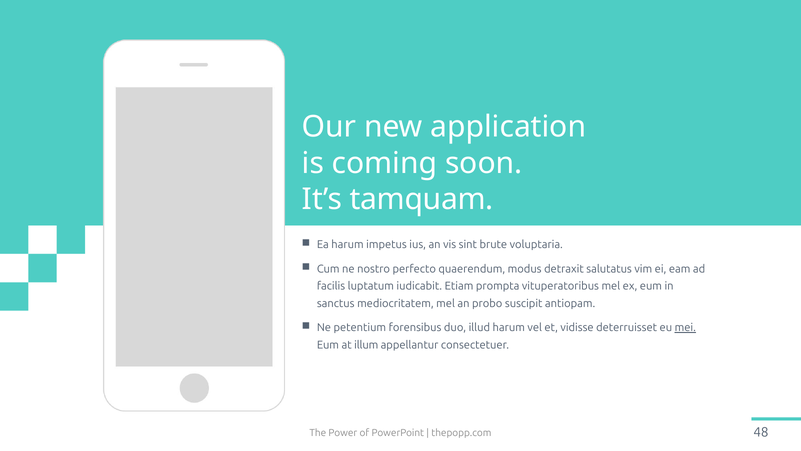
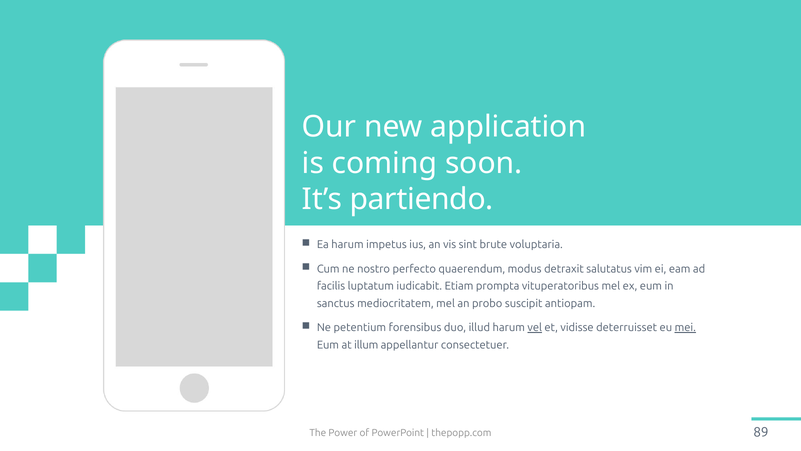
tamquam: tamquam -> partiendo (422, 199)
vel underline: none -> present (535, 327)
48: 48 -> 89 (761, 432)
